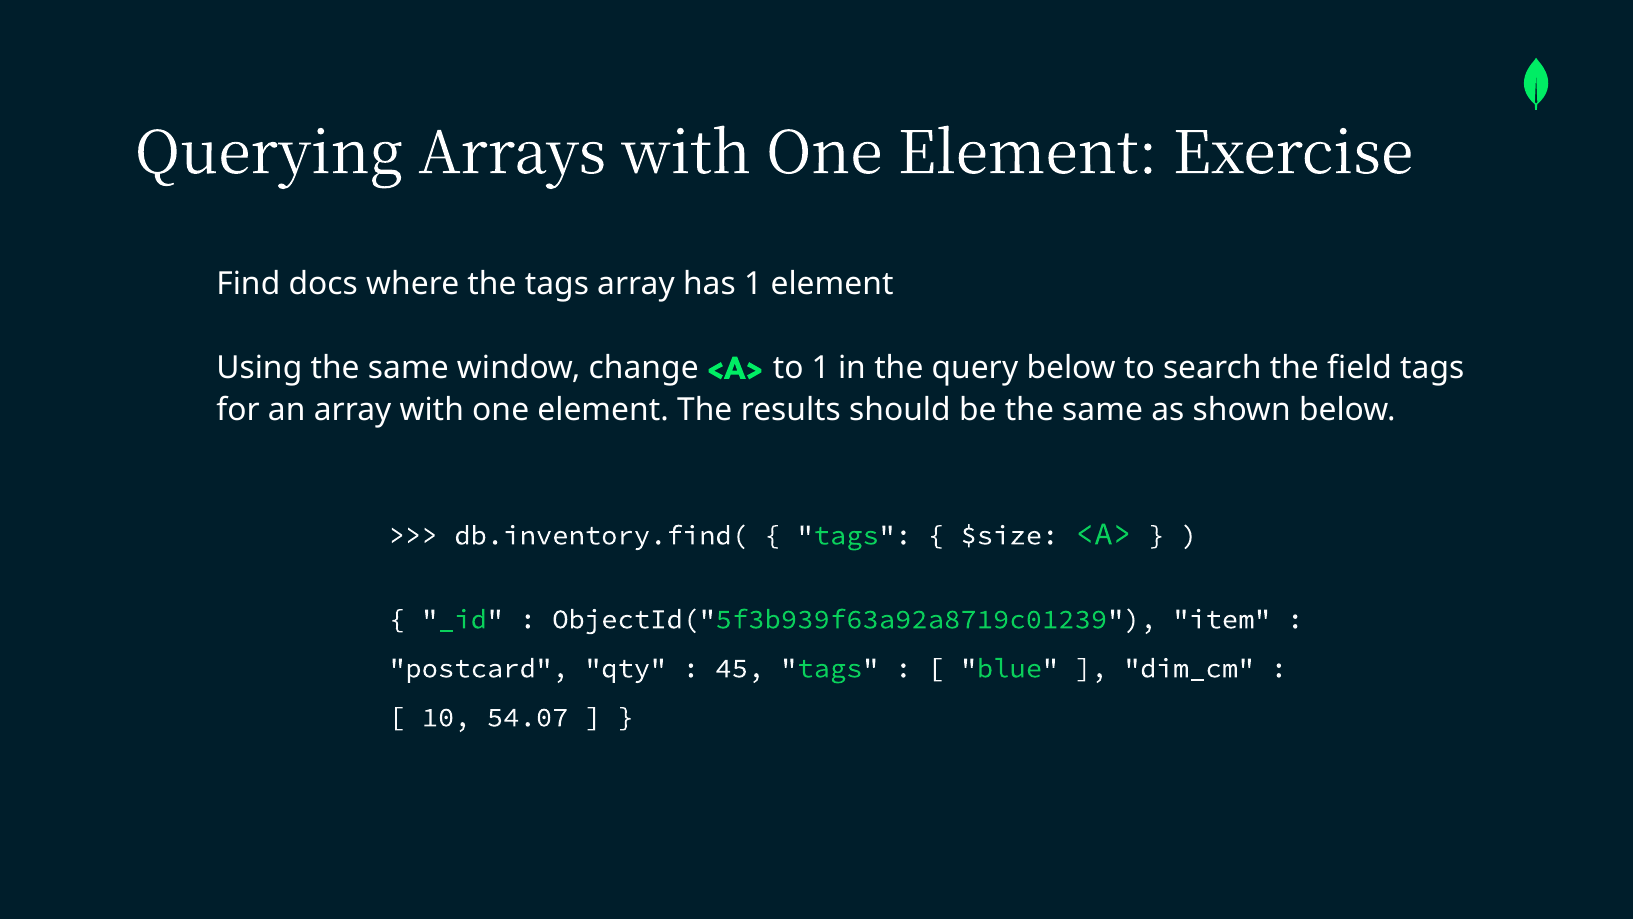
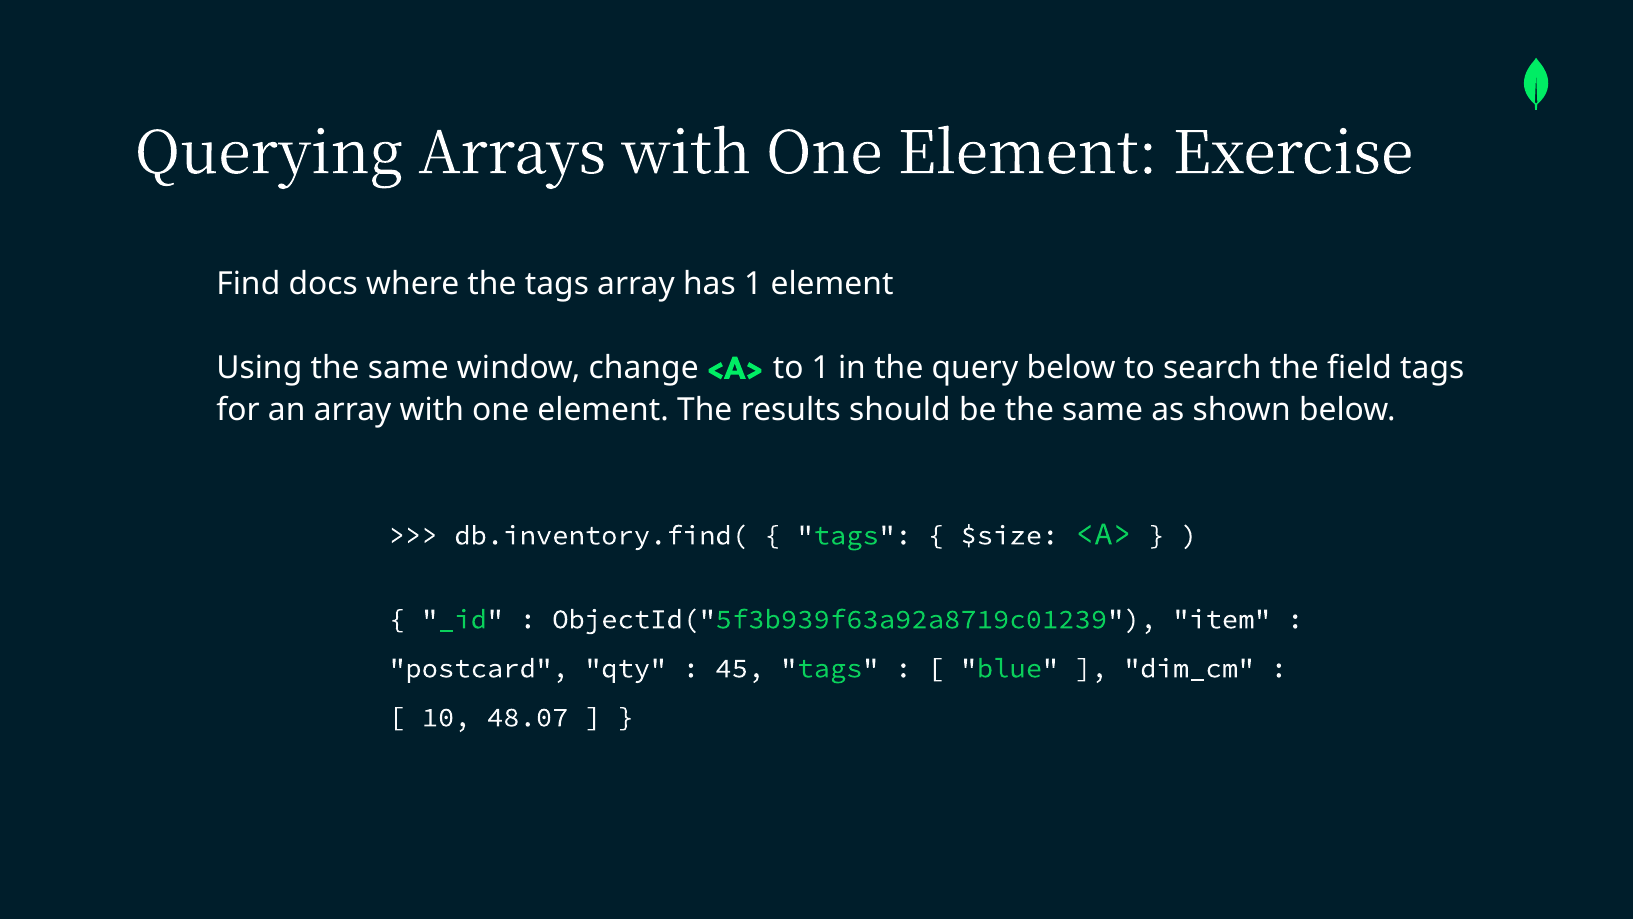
54.07: 54.07 -> 48.07 (528, 717)
